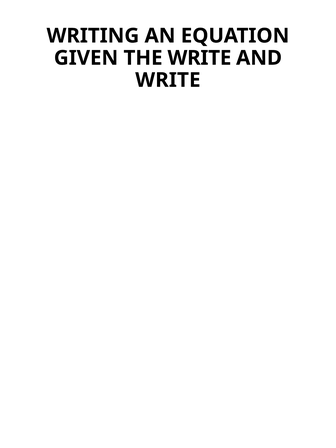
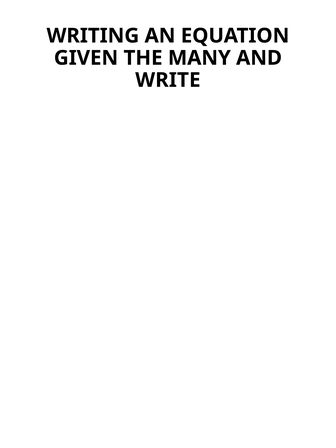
THE WRITE: WRITE -> MANY (199, 58)
